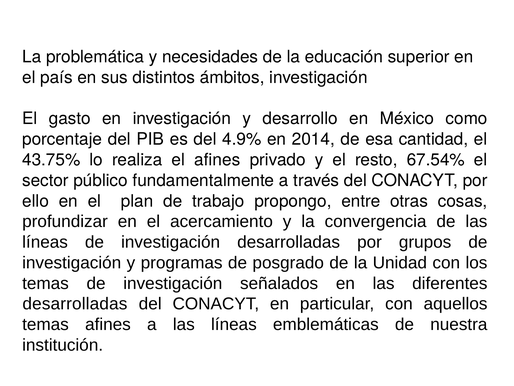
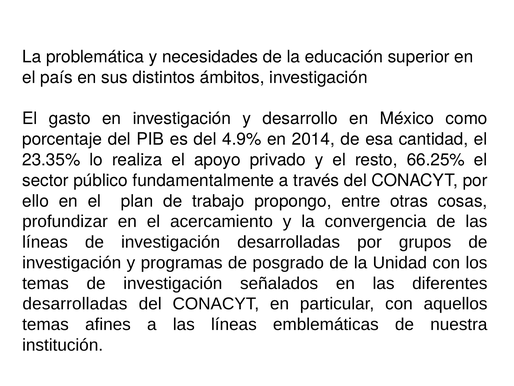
43.75%: 43.75% -> 23.35% (51, 160)
el afines: afines -> apoyo (217, 160)
67.54%: 67.54% -> 66.25% (436, 160)
